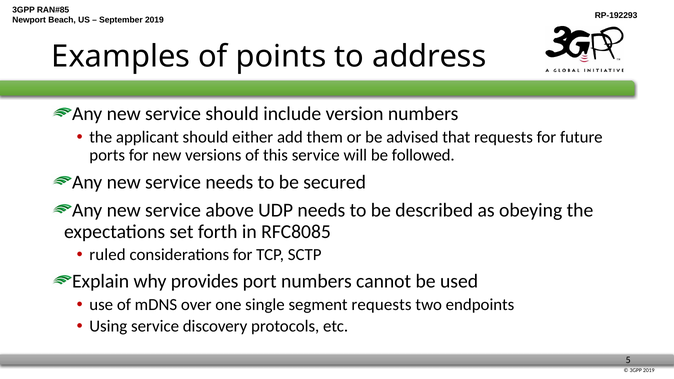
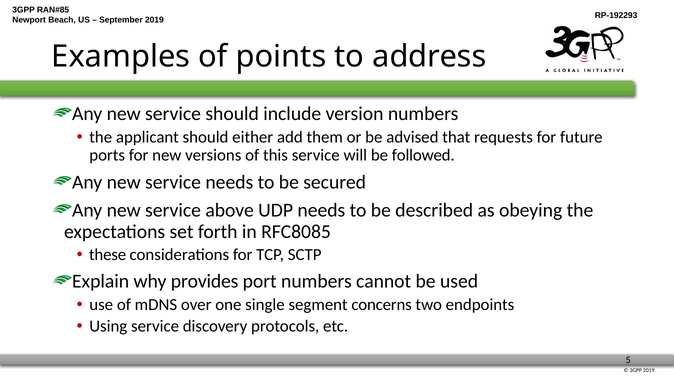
ruled: ruled -> these (108, 255)
segment requests: requests -> concerns (382, 305)
